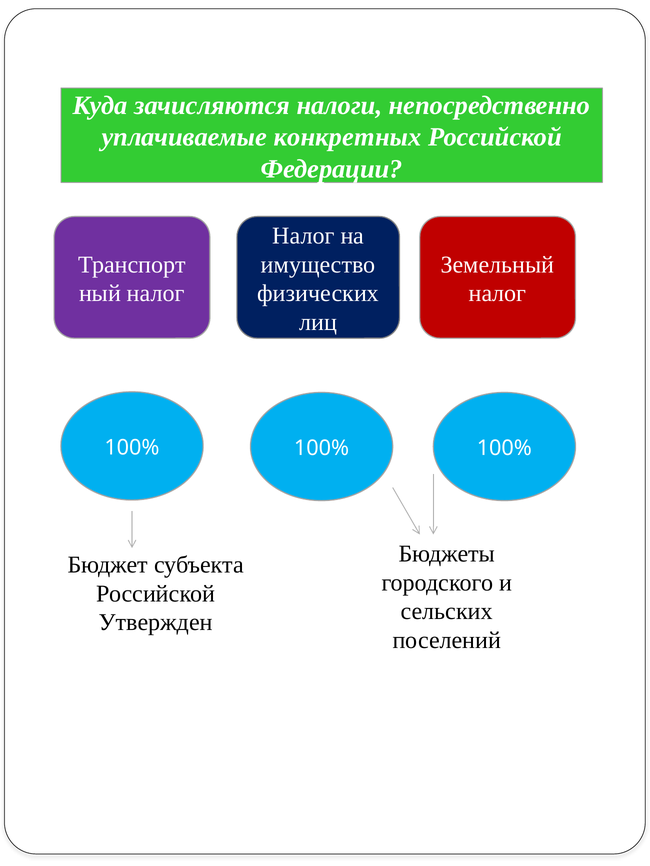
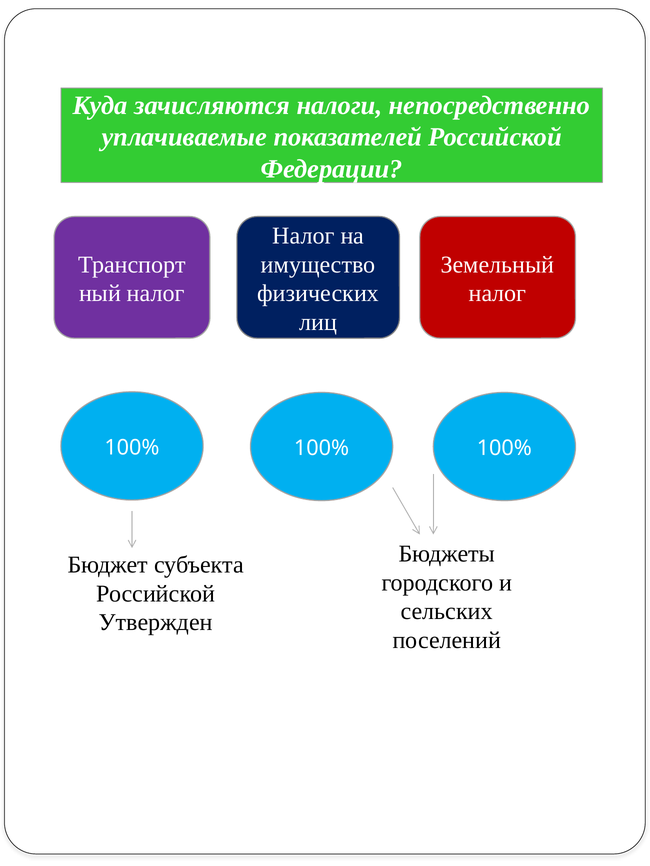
конкретных: конкретных -> показателей (348, 137)
